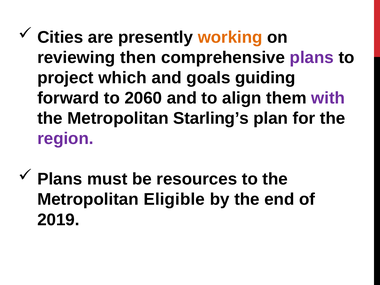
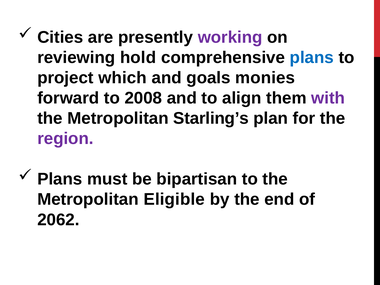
working colour: orange -> purple (230, 37)
then: then -> hold (138, 58)
plans colour: purple -> blue (312, 58)
guiding: guiding -> monies (265, 78)
2060: 2060 -> 2008 (143, 98)
resources: resources -> bipartisan (197, 179)
2019: 2019 -> 2062 (58, 220)
